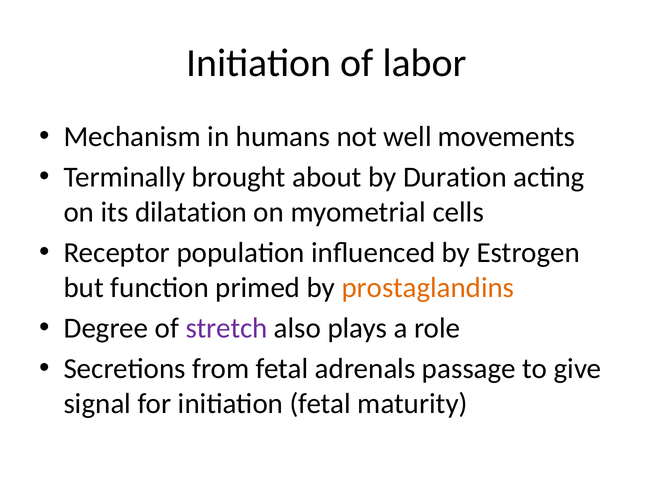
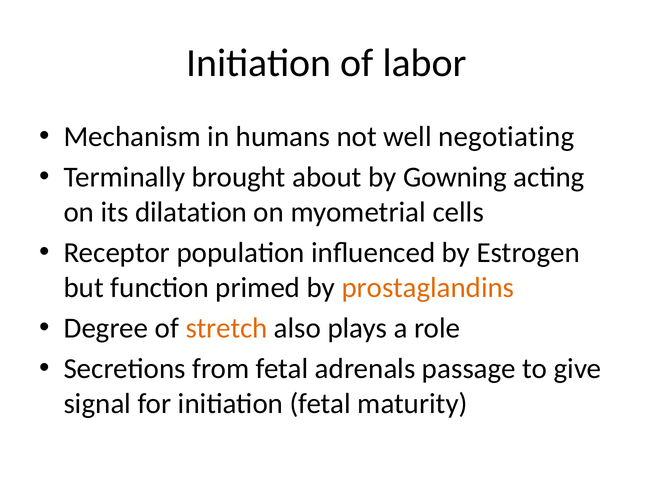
movements: movements -> negotiating (506, 137)
Duration: Duration -> Gowning (455, 178)
stretch colour: purple -> orange (226, 329)
